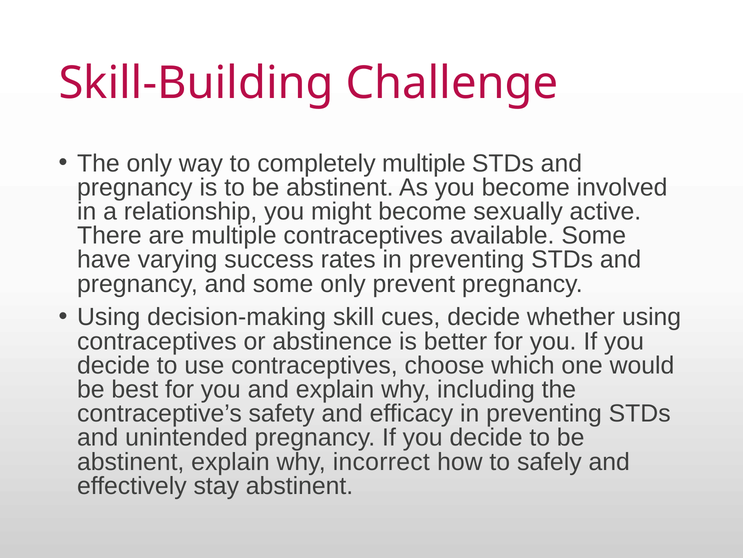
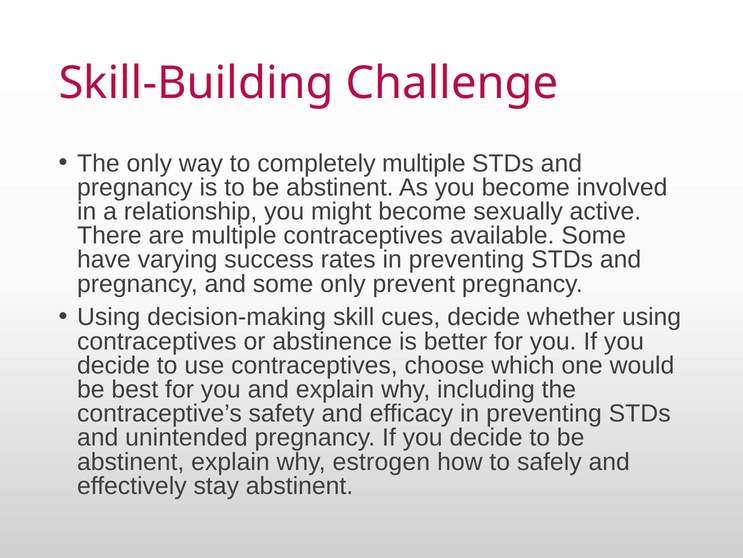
incorrect: incorrect -> estrogen (381, 461)
